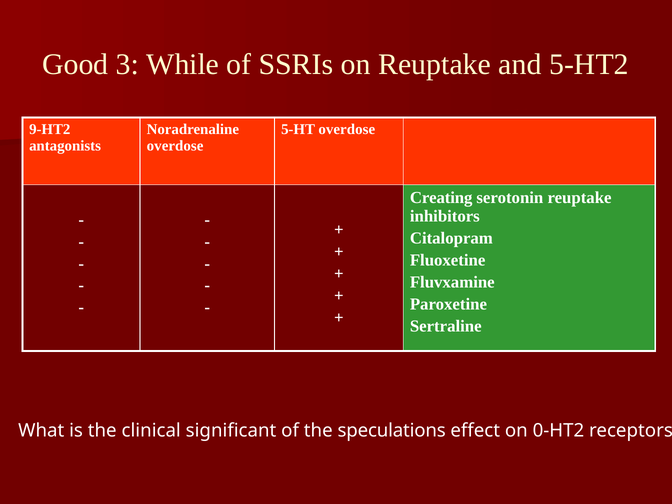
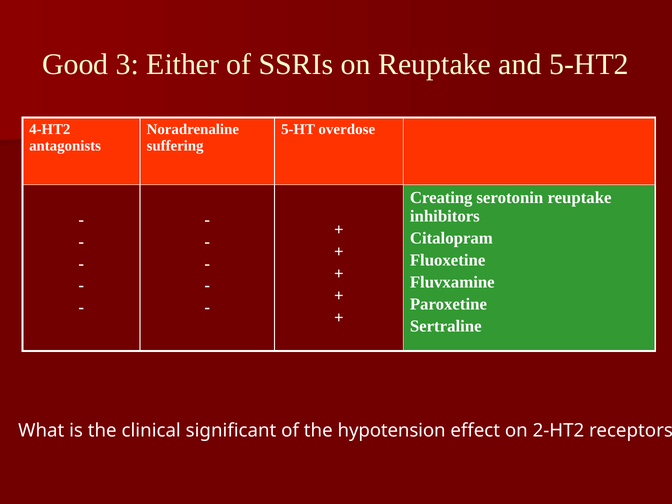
While: While -> Either (183, 64)
9-HT2: 9-HT2 -> 4-HT2 (50, 129)
overdose: overdose -> suffering (175, 146)
speculations: speculations -> hypotension (392, 431)
0-HT2: 0-HT2 -> 2-HT2 (558, 431)
